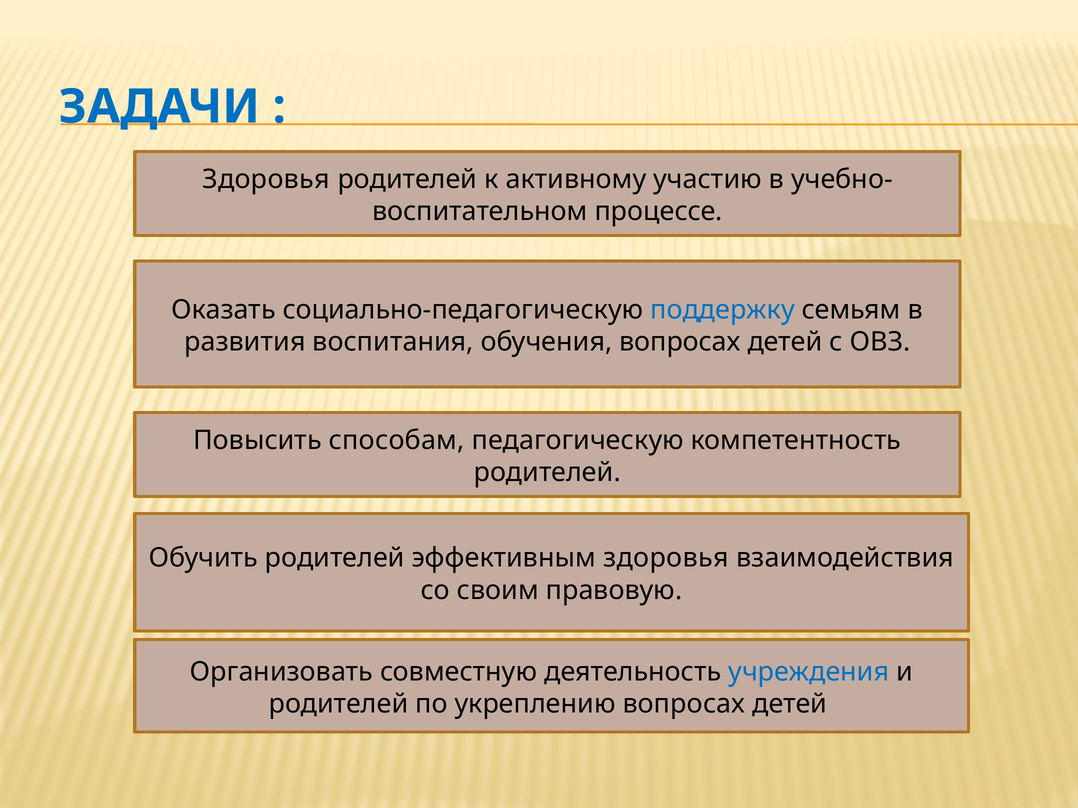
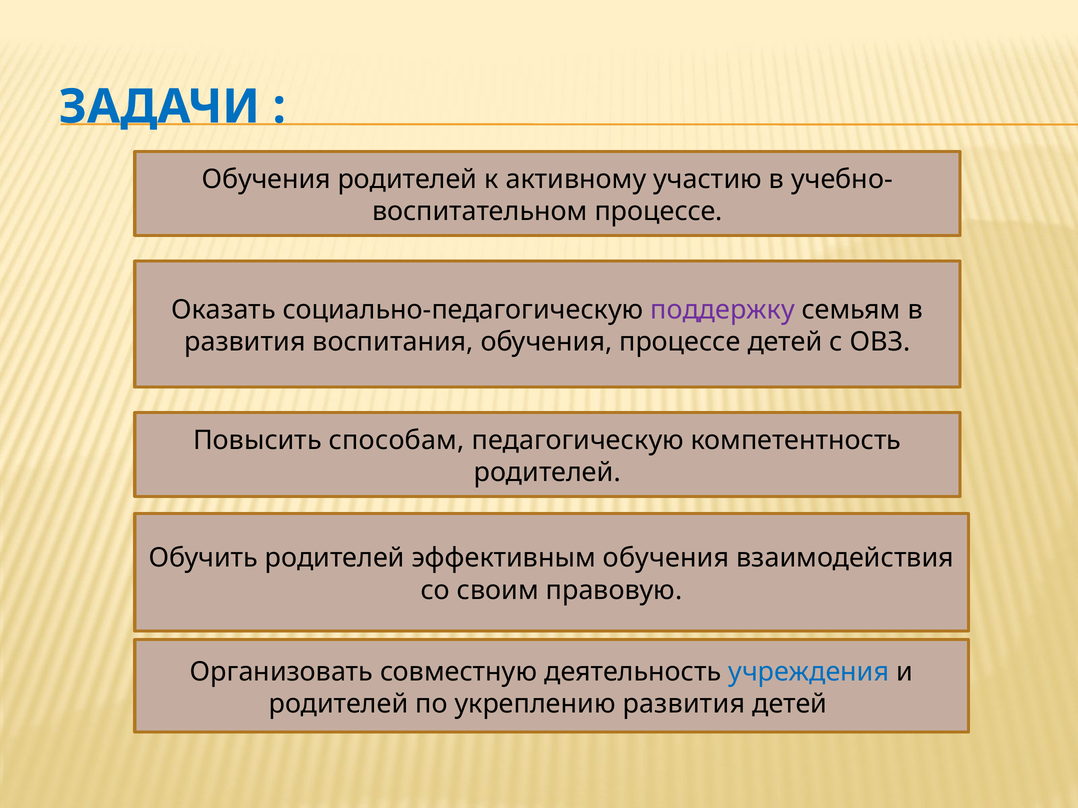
Здоровья: Здоровья -> Обучения (266, 179)
поддержку colour: blue -> purple (723, 310)
обучения вопросах: вопросах -> процессе (680, 342)
эффективным здоровья: здоровья -> обучения (666, 558)
укреплению вопросах: вопросах -> развития (684, 704)
